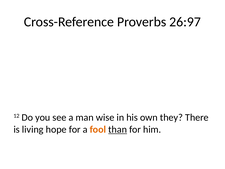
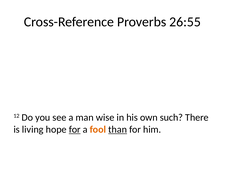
26:97: 26:97 -> 26:55 (185, 22)
they: they -> such (171, 117)
for underline: none -> present (75, 129)
